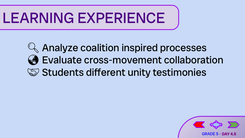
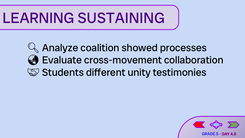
EXPERIENCE: EXPERIENCE -> SUSTAINING (121, 18)
inspired: inspired -> showed (140, 48)
